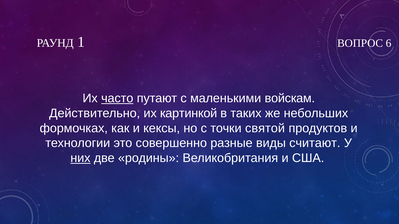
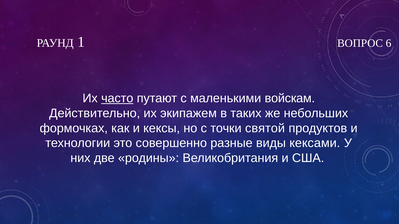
картинкой: картинкой -> экипажем (189, 113)
считают: считают -> кексами (315, 143)
них underline: present -> none (80, 158)
